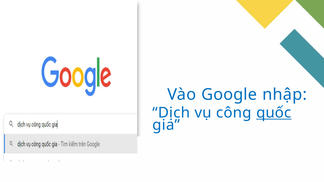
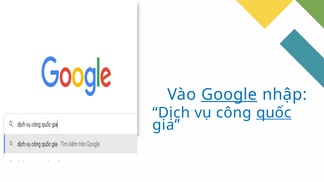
Google underline: none -> present (229, 95)
